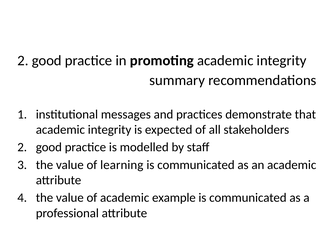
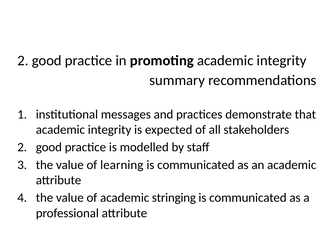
example: example -> stringing (174, 198)
